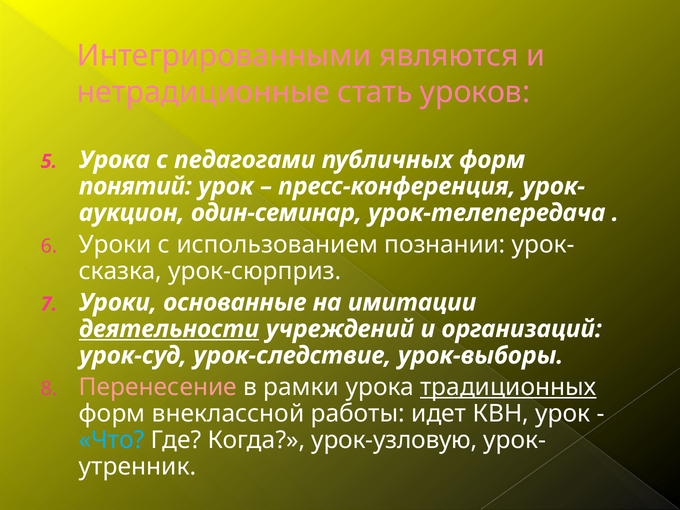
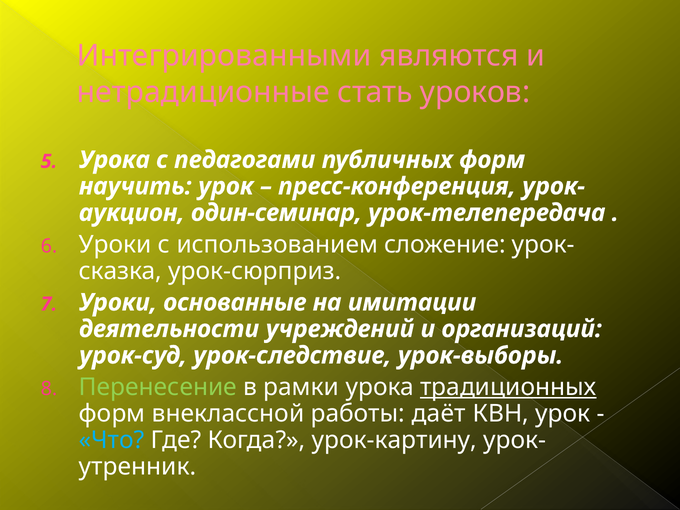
понятий: понятий -> научить (135, 186)
познании: познании -> сложение (445, 244)
деятельности underline: present -> none (169, 329)
Перенесение colour: pink -> light green (158, 387)
идет: идет -> даёт (439, 414)
урок-узловую: урок-узловую -> урок-картину (394, 440)
